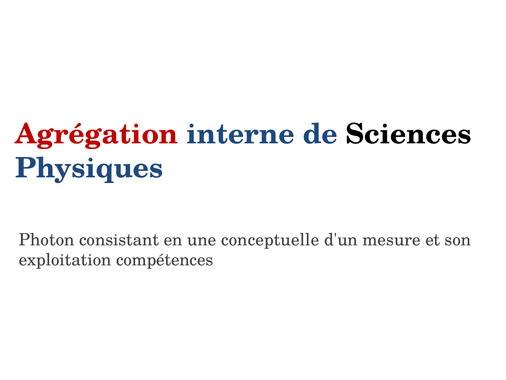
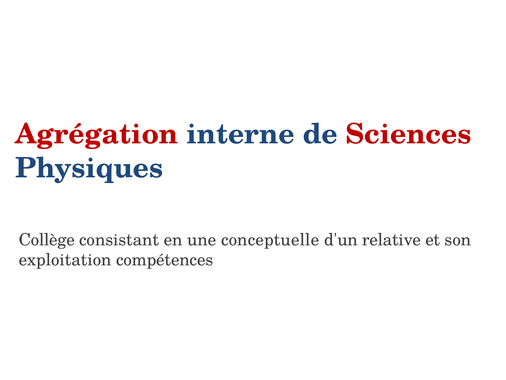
Sciences colour: black -> red (408, 134)
Photon: Photon -> Collège (47, 239)
mesure: mesure -> relative (392, 239)
